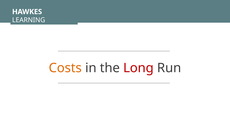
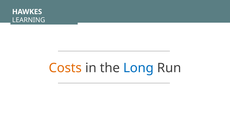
Long colour: red -> blue (138, 68)
